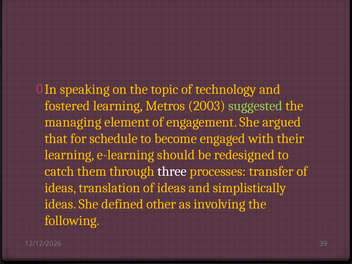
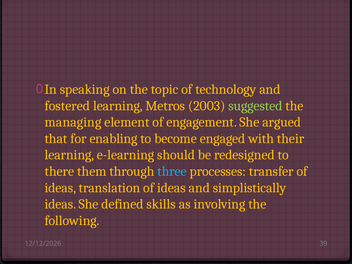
schedule: schedule -> enabling (113, 139)
catch: catch -> there (59, 171)
three colour: white -> light blue (172, 171)
other: other -> skills (161, 204)
